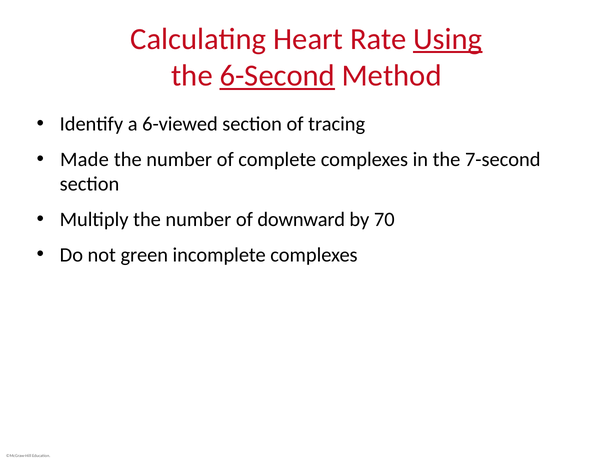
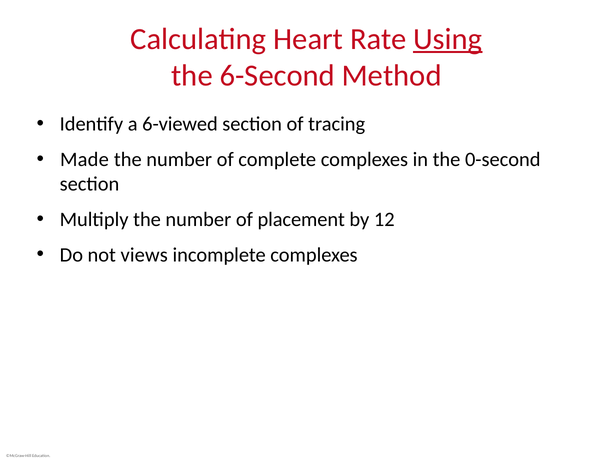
6-Second underline: present -> none (277, 76)
7-second: 7-second -> 0-second (503, 159)
downward: downward -> placement (301, 219)
70: 70 -> 12 (384, 219)
green: green -> views (144, 255)
